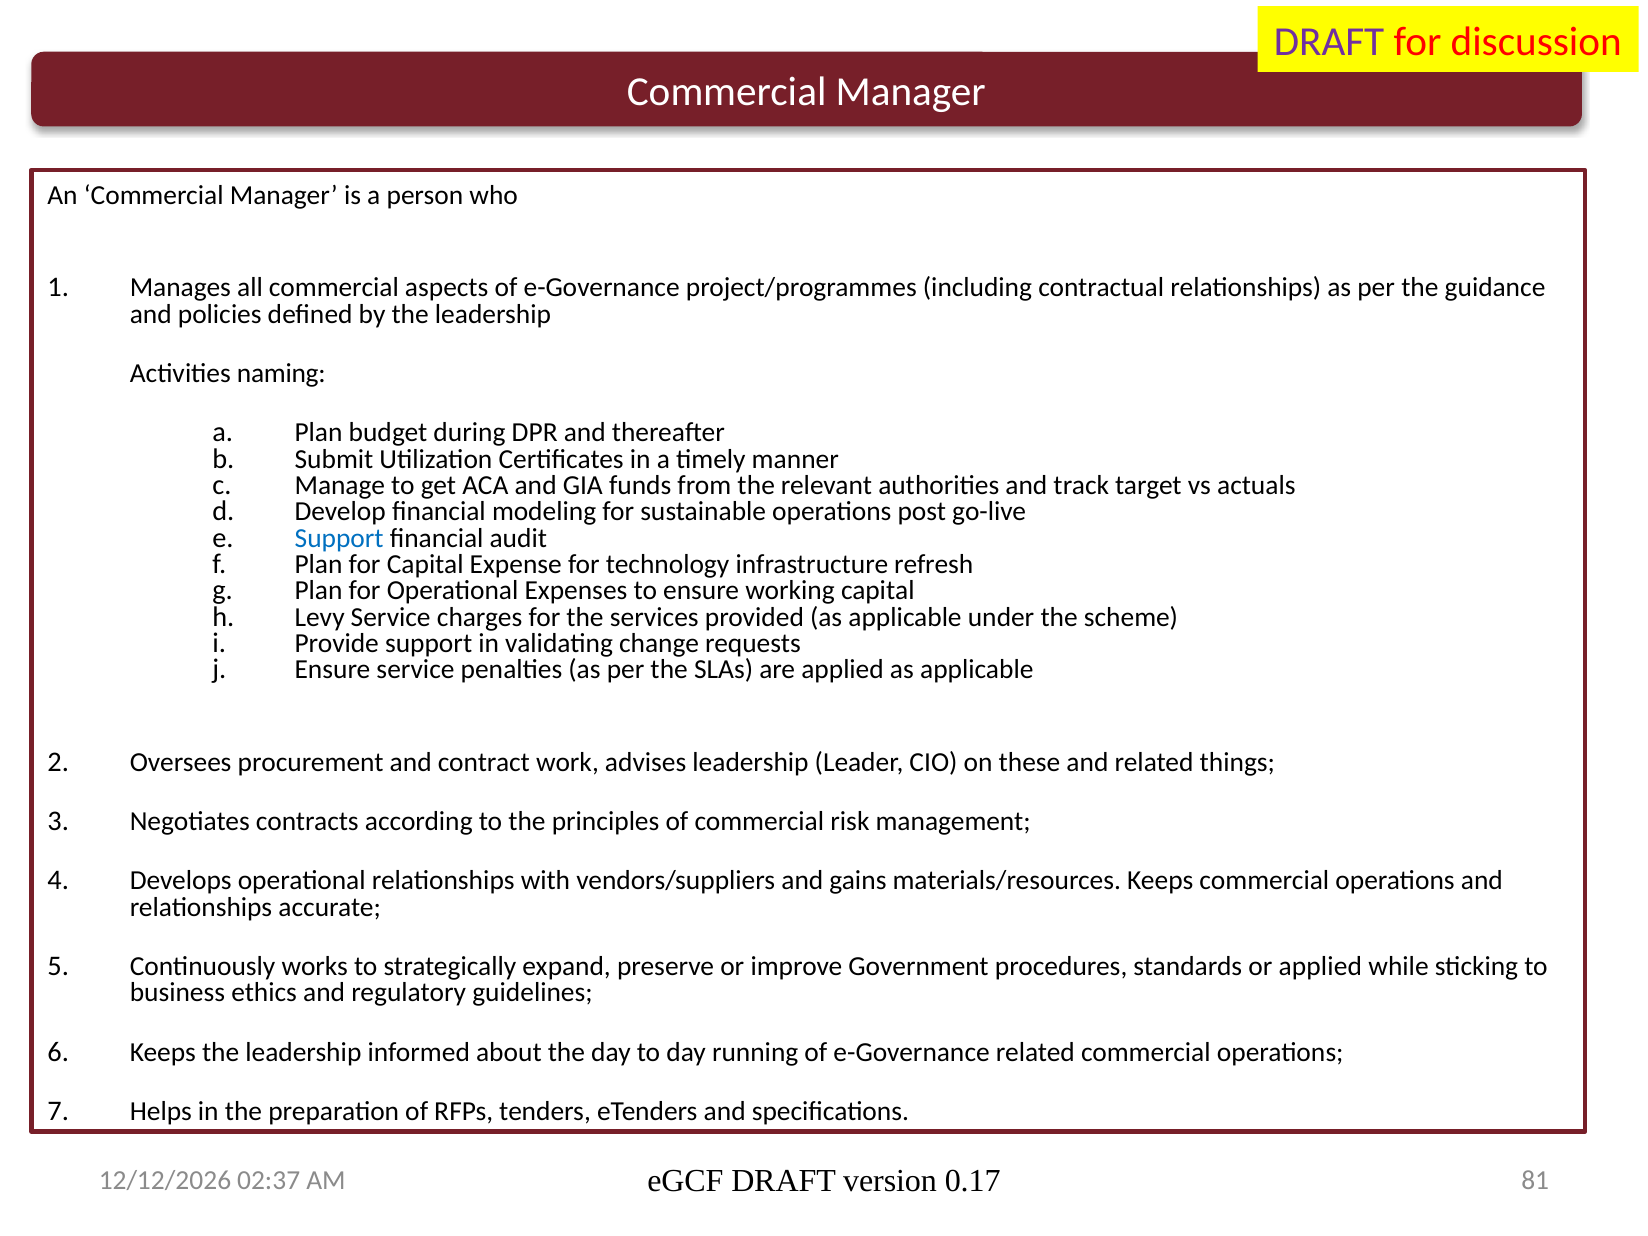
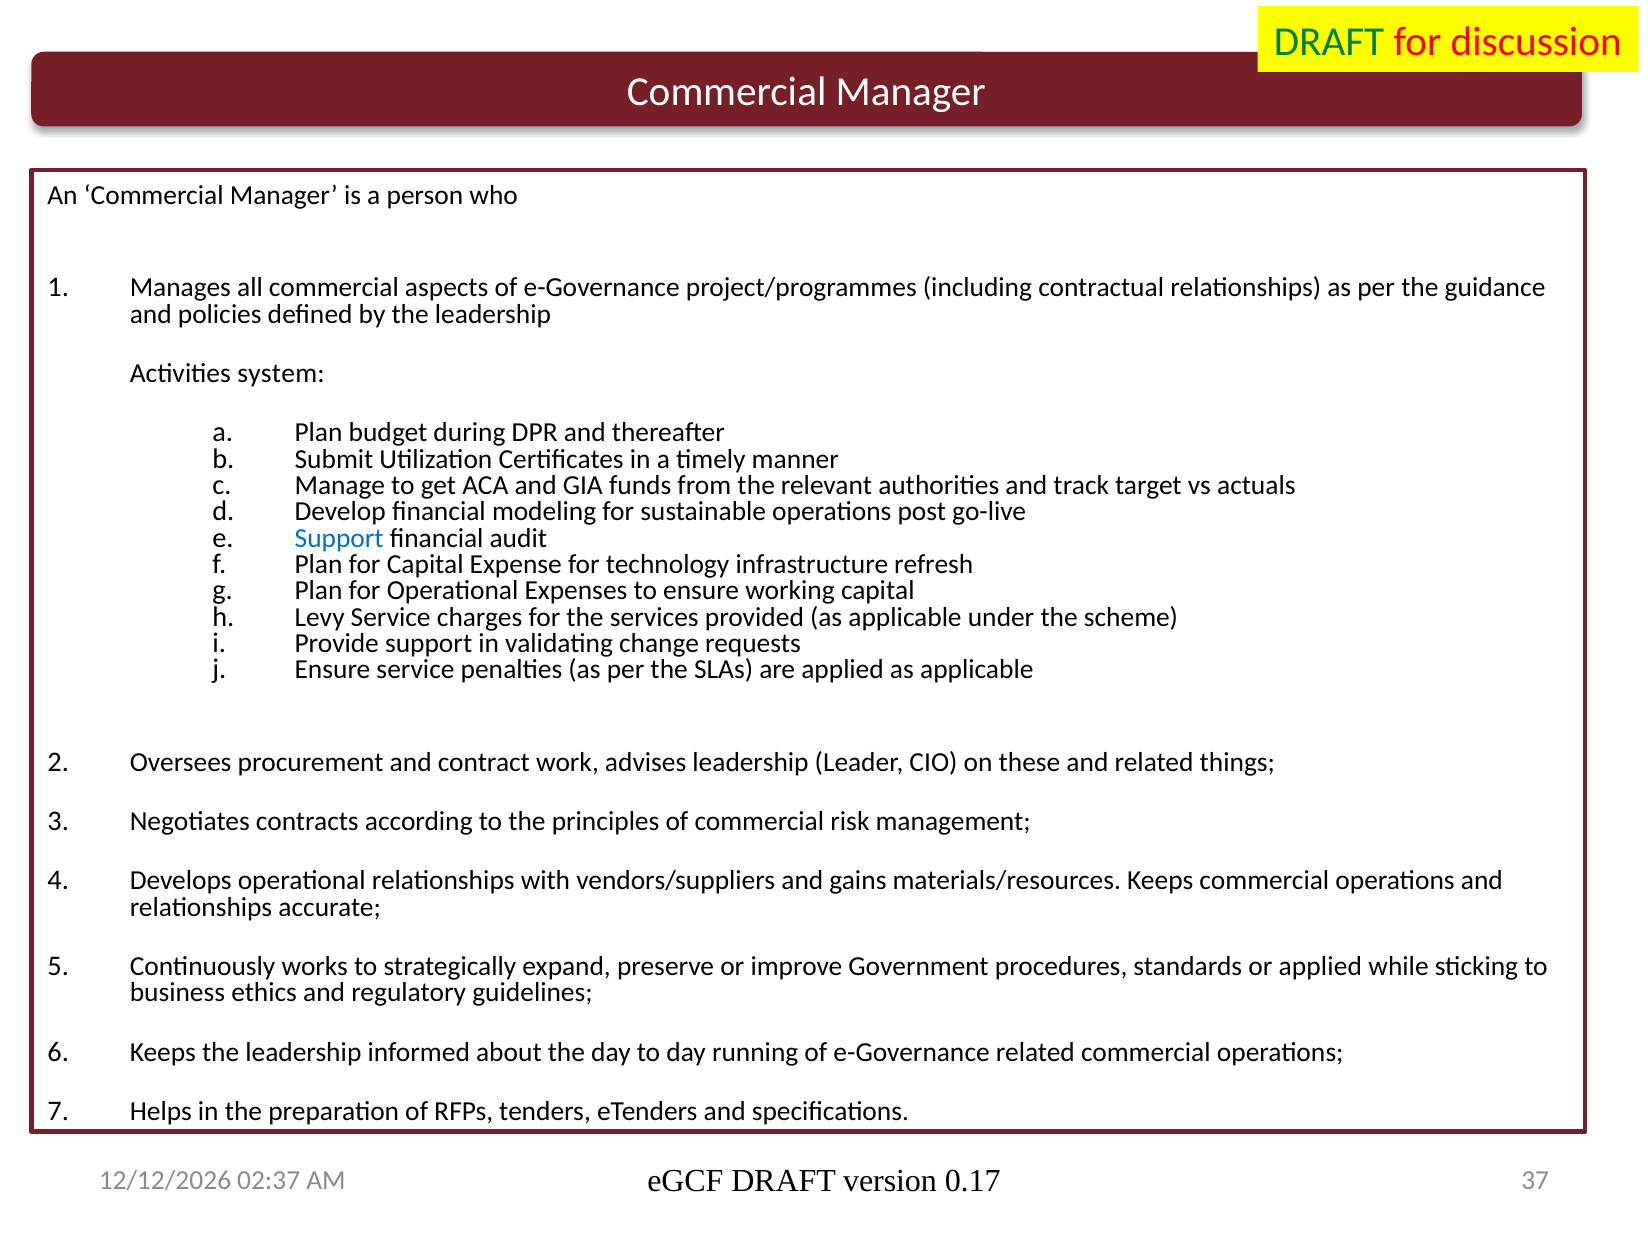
DRAFT colour: purple -> green (1329, 42)
naming: naming -> system (281, 373)
81: 81 -> 37 (1535, 1180)
